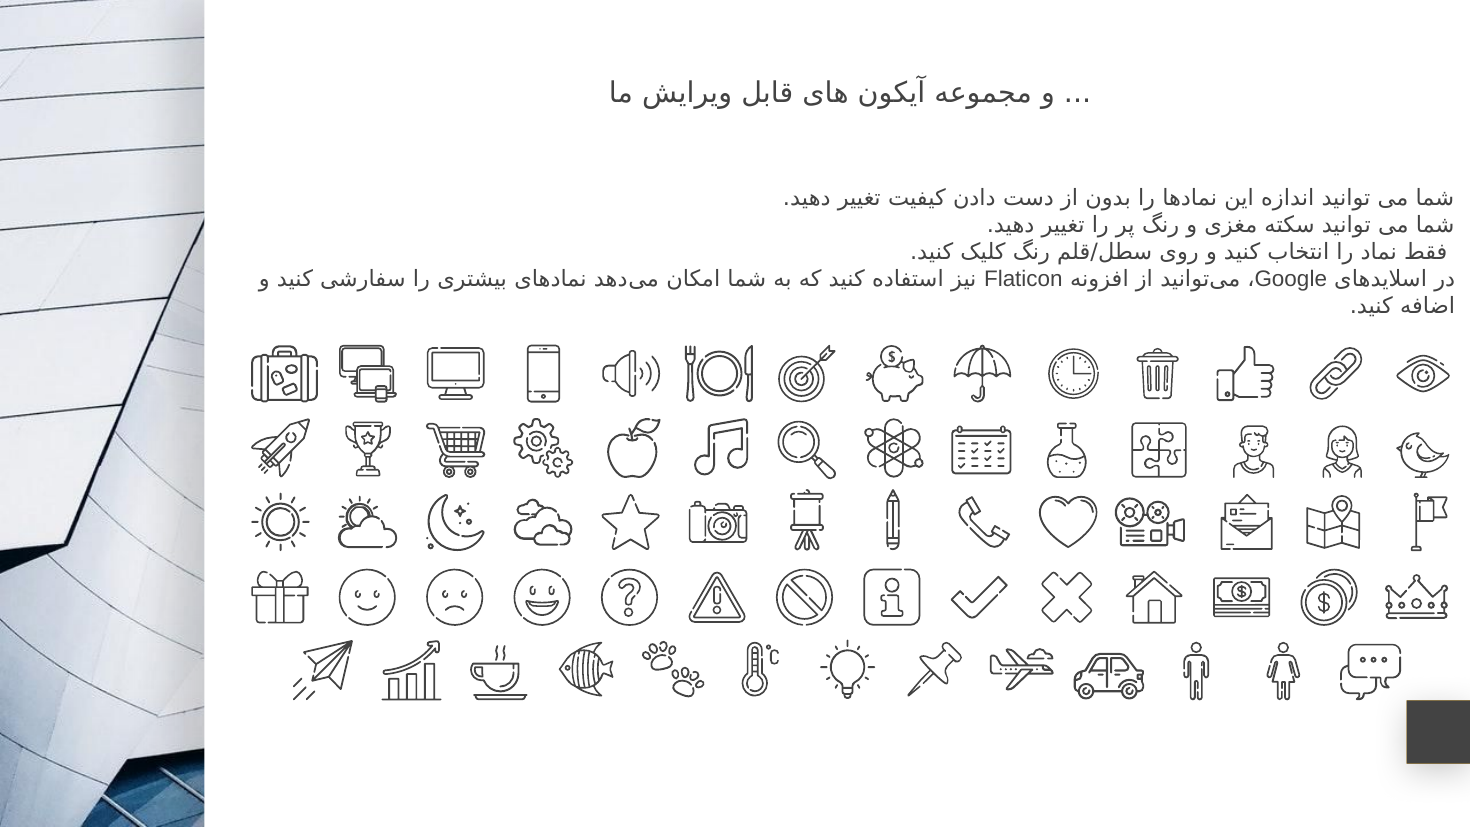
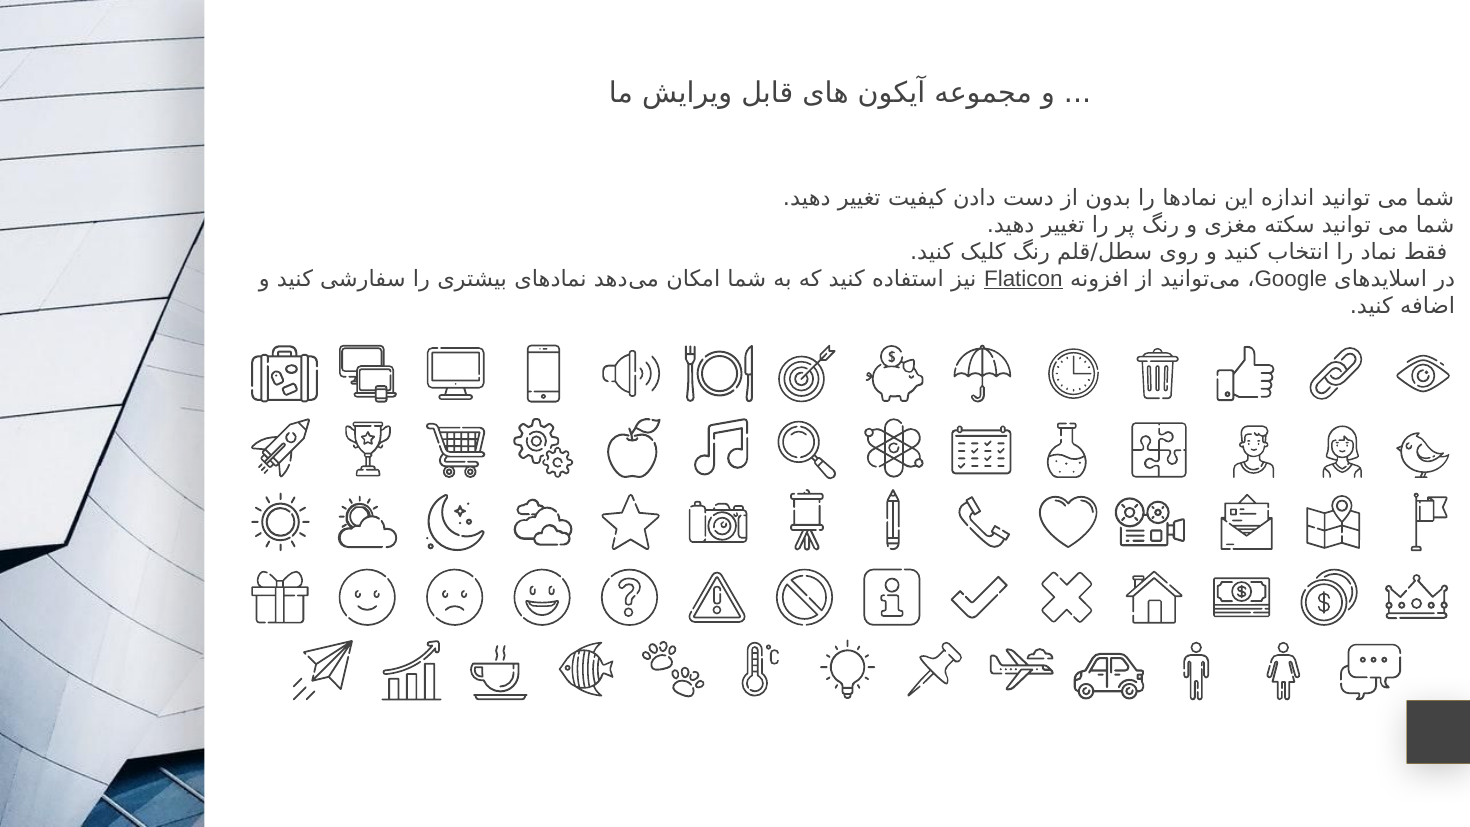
Flaticon underline: none -> present (1023, 279)
